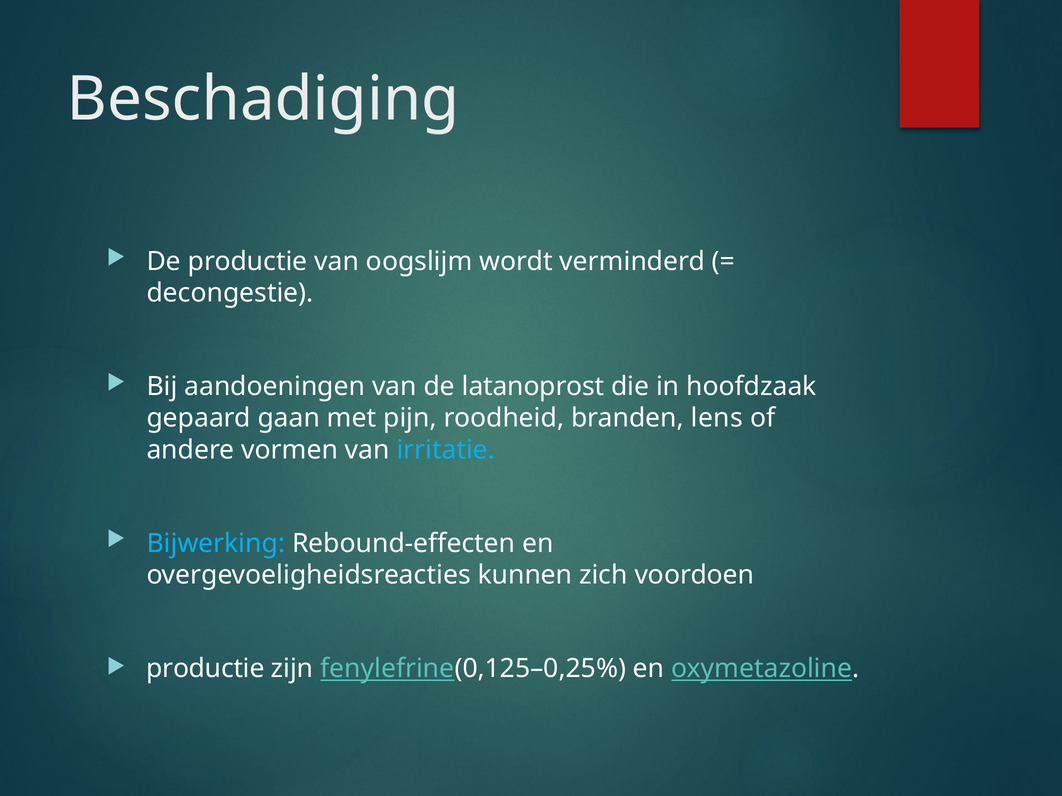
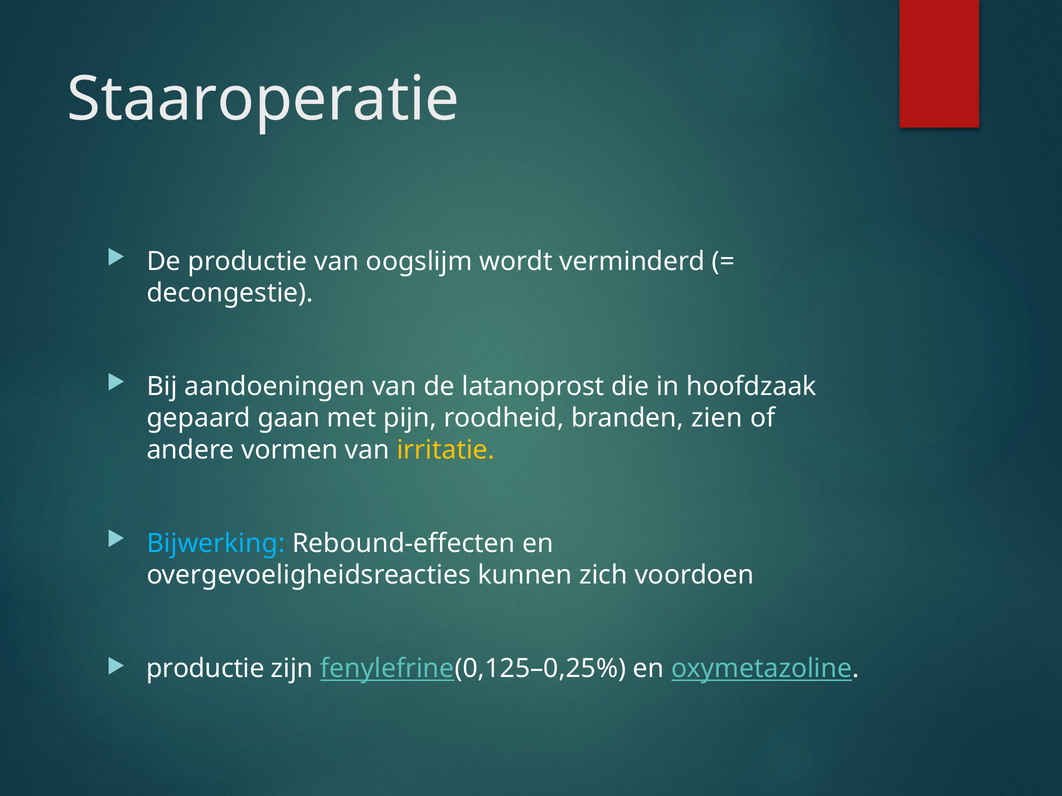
Beschadiging: Beschadiging -> Staaroperatie (263, 99)
lens: lens -> zien (717, 419)
irritatie colour: light blue -> yellow (446, 450)
